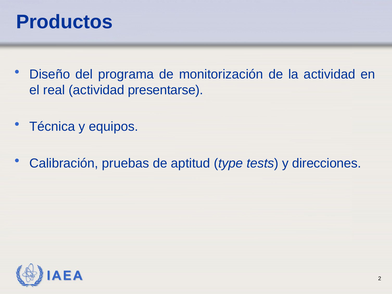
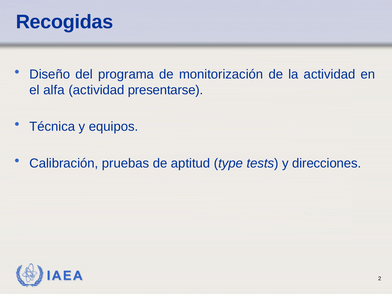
Productos: Productos -> Recogidas (65, 22)
real: real -> alfa (54, 90)
